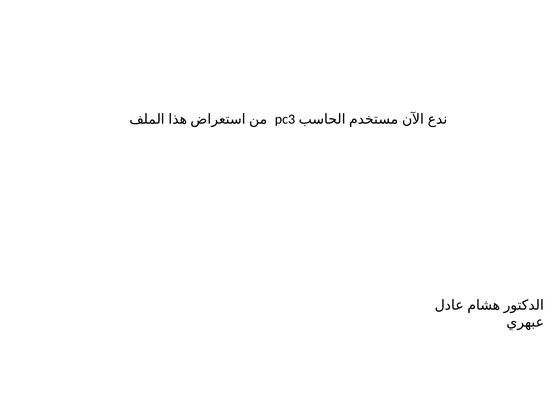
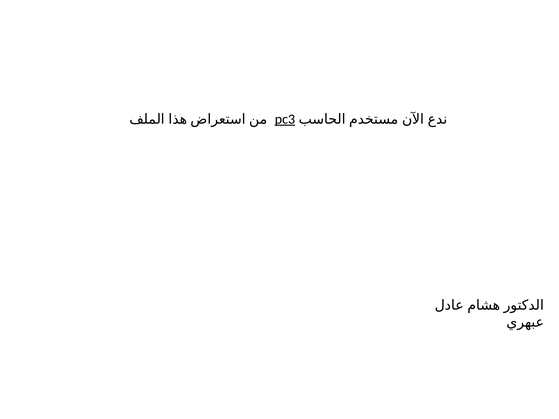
pc3 underline: none -> present (285, 119)
